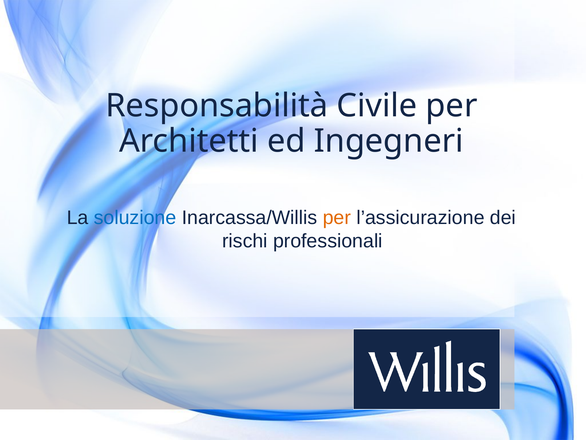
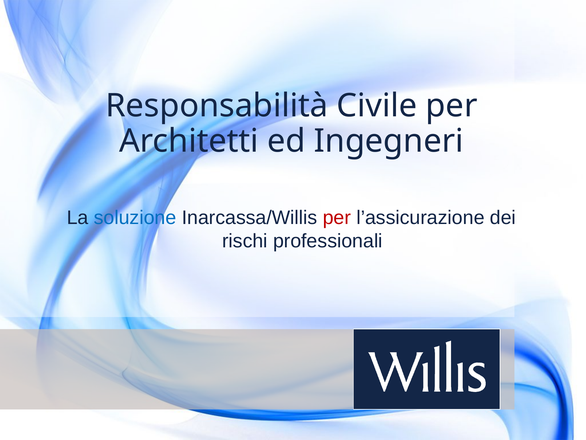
per colour: orange -> red (337, 217)
